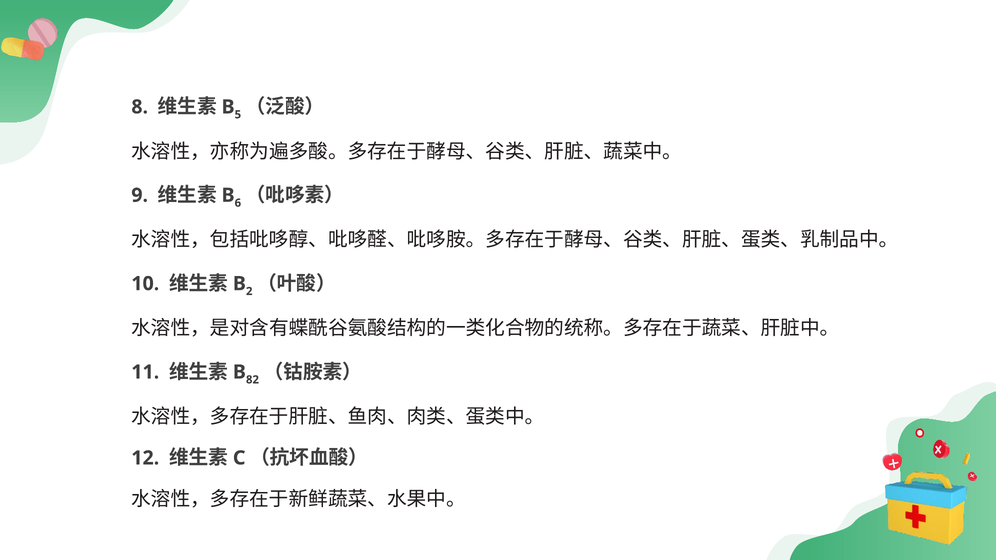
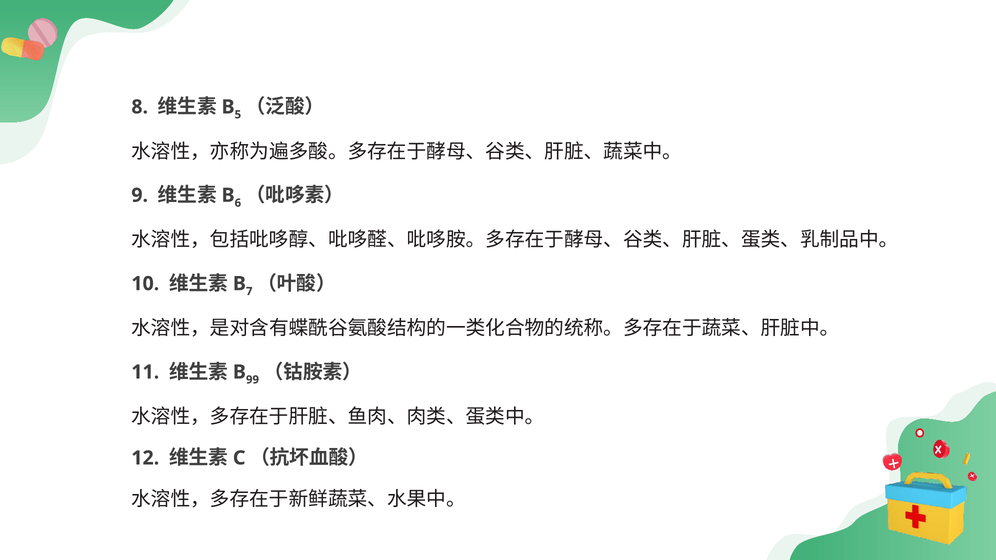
2: 2 -> 7 (249, 291)
82: 82 -> 99 (252, 380)
